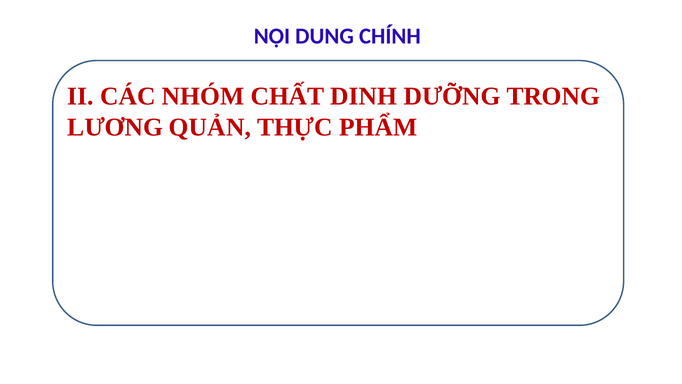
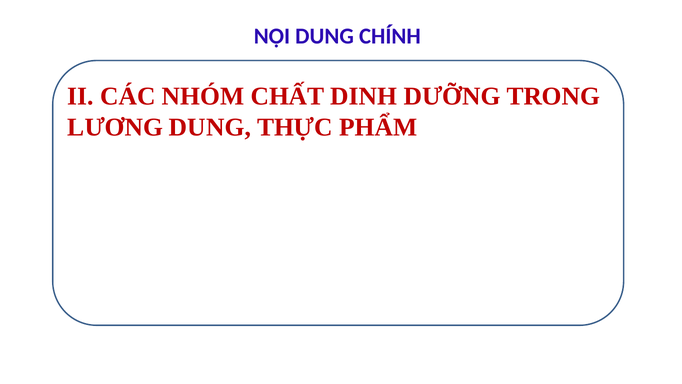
LƯƠNG QUẢN: QUẢN -> DUNG (210, 127)
